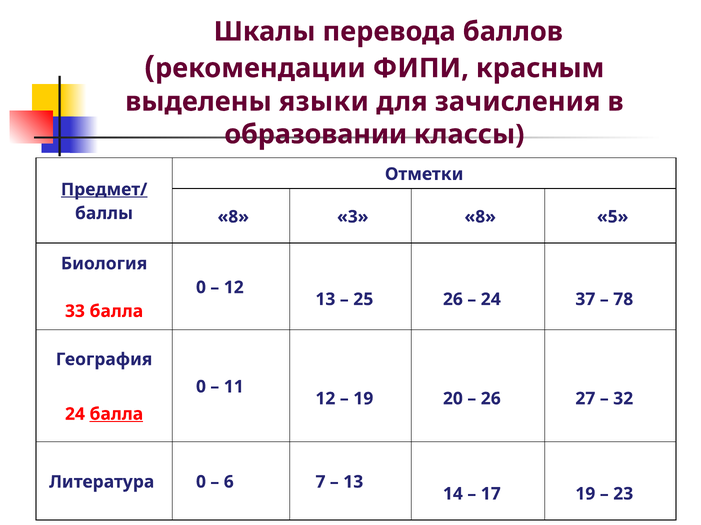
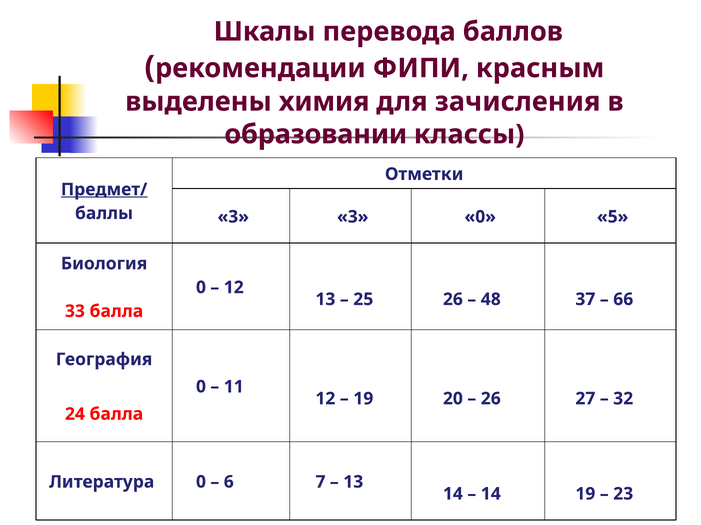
языки: языки -> химия (324, 102)
8: 8 -> 3 (233, 217)
3 8: 8 -> 0 (480, 217)
24: 24 -> 48 (491, 300)
78: 78 -> 66 (623, 300)
балла underline: present -> none (116, 415)
17: 17 -> 14 (491, 494)
